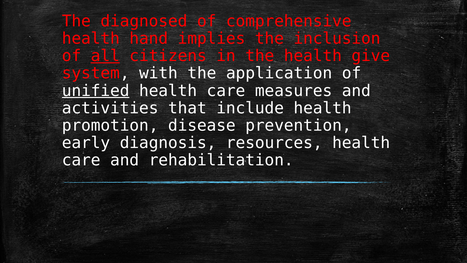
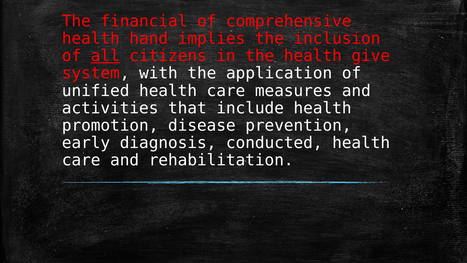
diagnosed: diagnosed -> financial (144, 21)
unified underline: present -> none (96, 91)
resources: resources -> conducted (274, 143)
